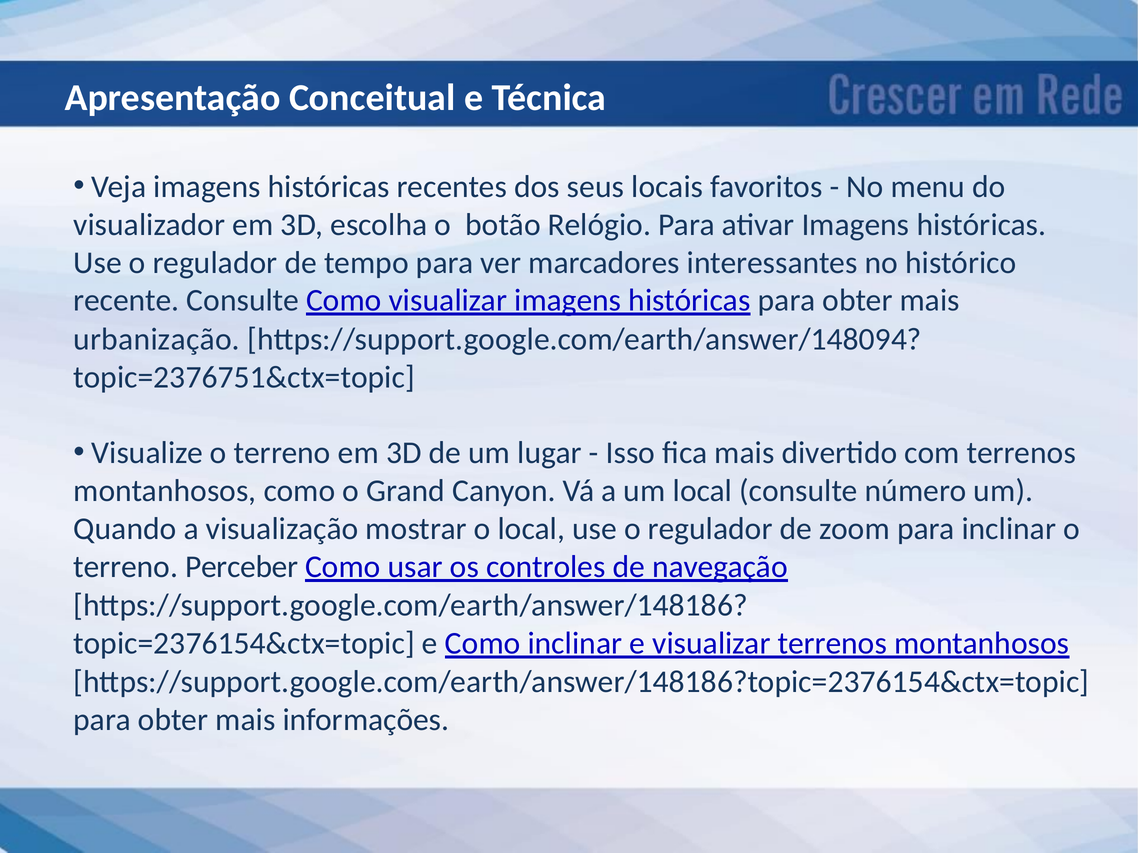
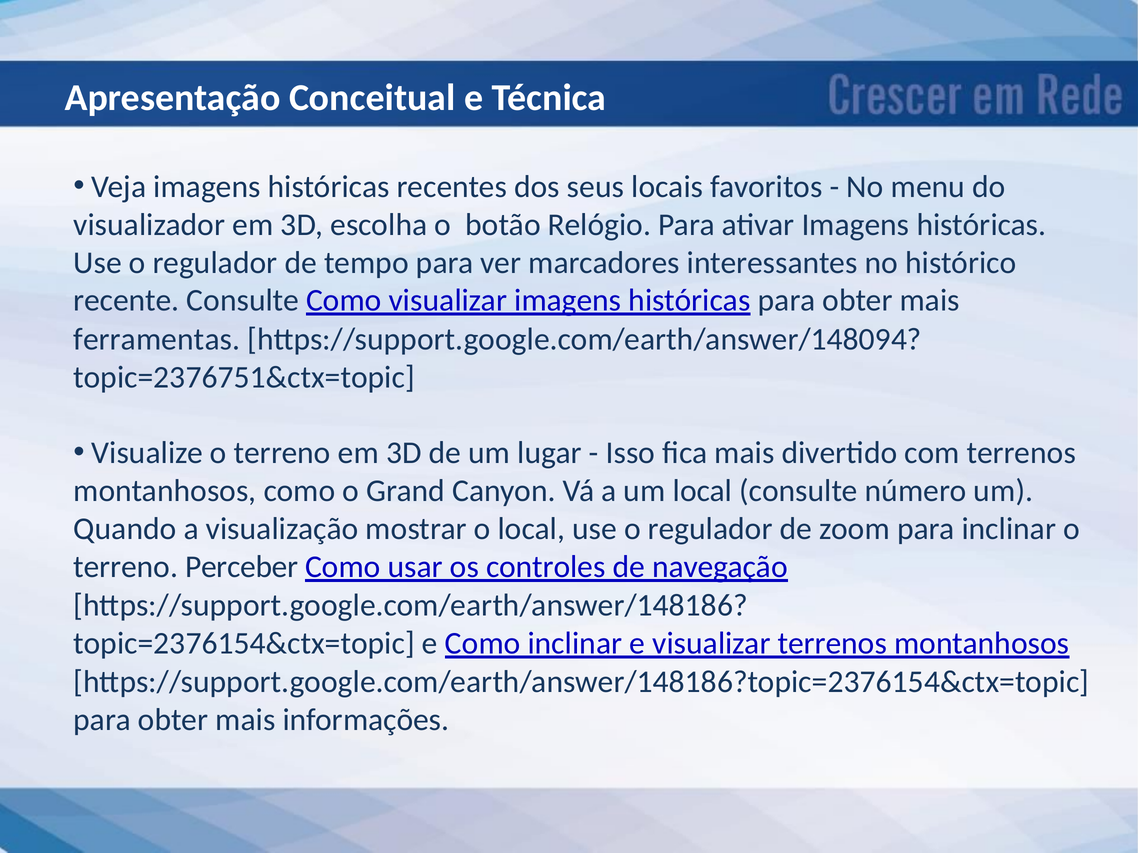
urbanização: urbanização -> ferramentas (157, 339)
